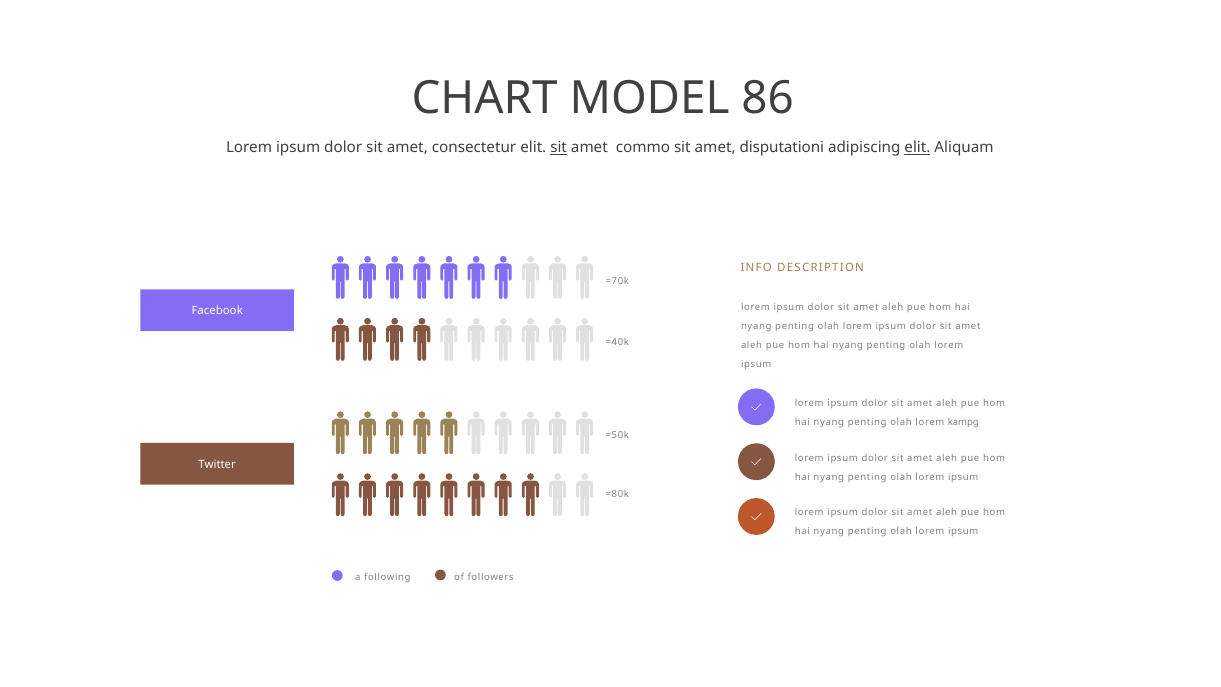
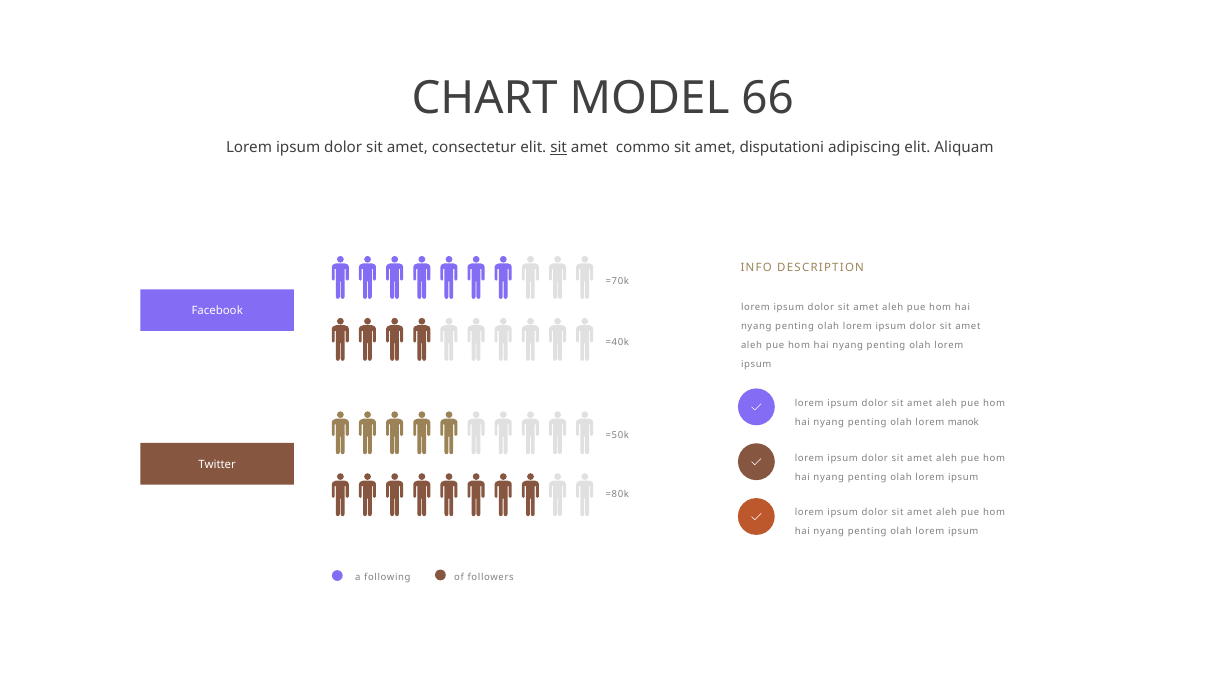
86: 86 -> 66 (768, 99)
elit underline: present -> none (917, 148)
kampg: kampg -> manok (963, 422)
